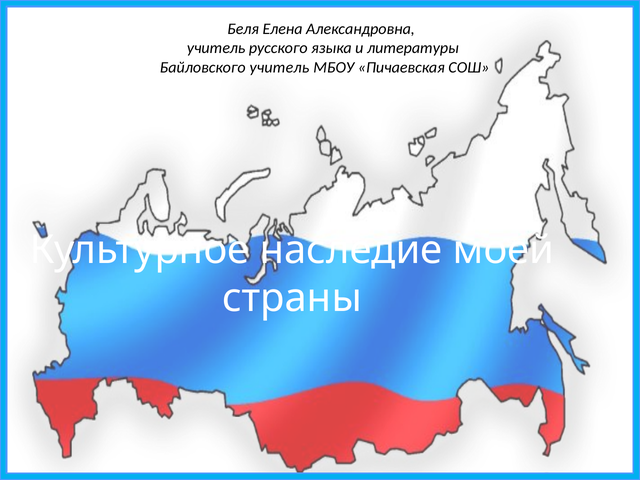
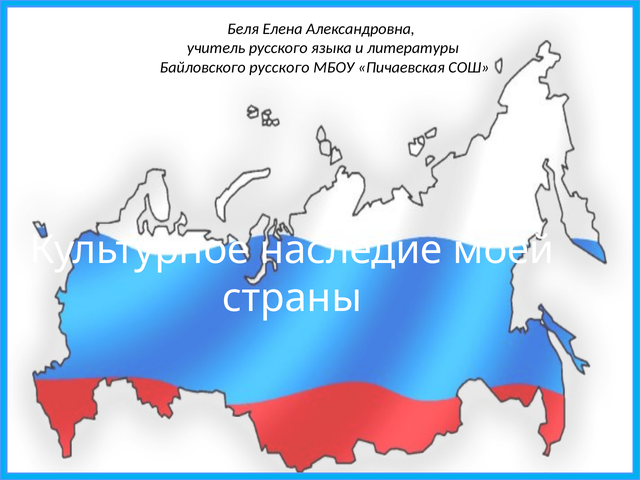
Байловского учитель: учитель -> русского (279, 67)
